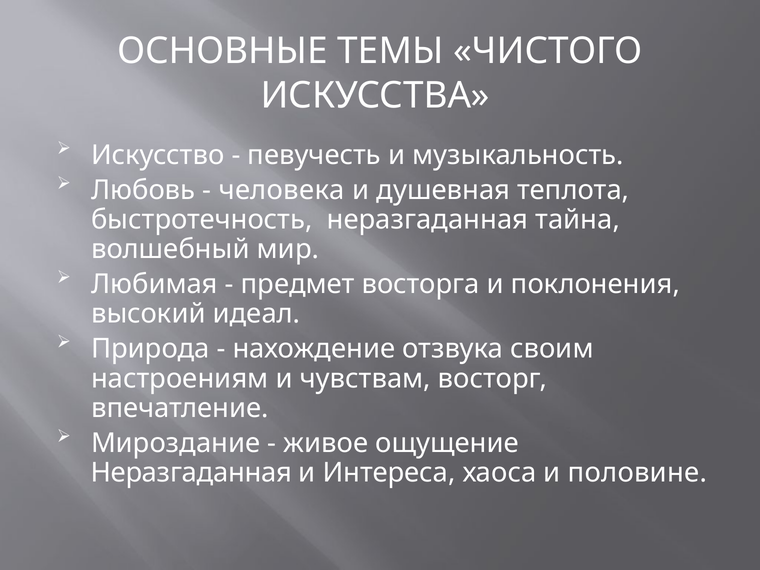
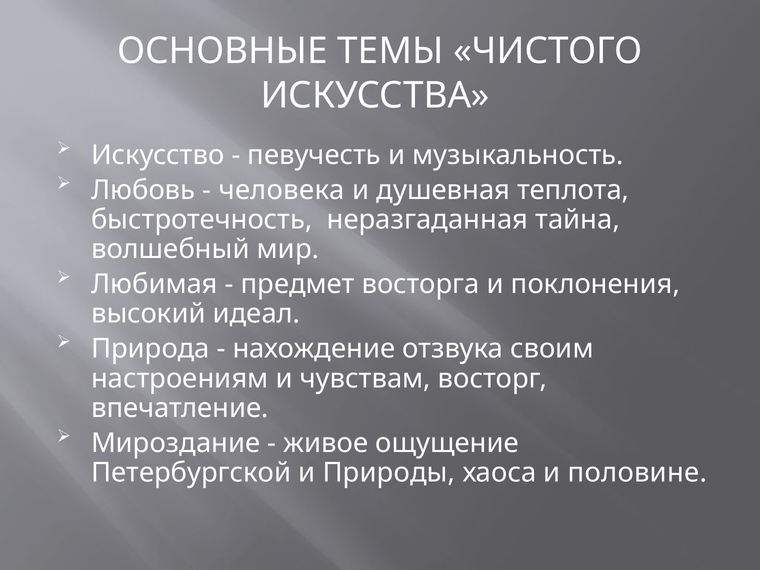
Неразгаданная: Неразгаданная -> Петербургской (191, 473)
Интереса: Интереса -> Природы (389, 473)
